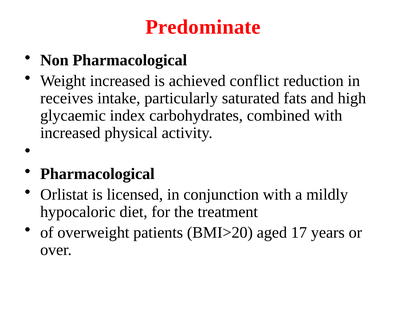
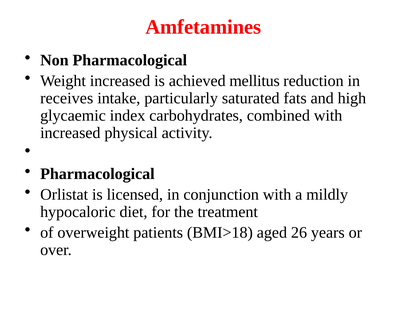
Predominate: Predominate -> Amfetamines (203, 27)
conflict: conflict -> mellitus (255, 81)
BMI>20: BMI>20 -> BMI>18 (220, 232)
17: 17 -> 26 (299, 232)
